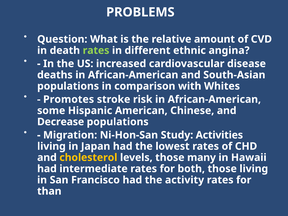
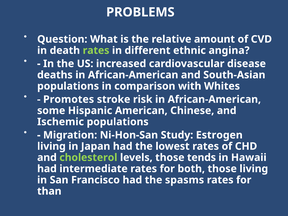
Decrease: Decrease -> Ischemic (61, 122)
Activities: Activities -> Estrogen (219, 135)
cholesterol colour: yellow -> light green (88, 158)
many: many -> tends (202, 158)
activity: activity -> spasms (185, 180)
